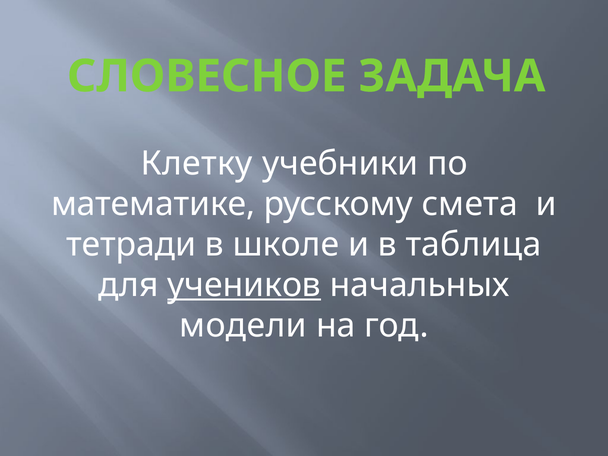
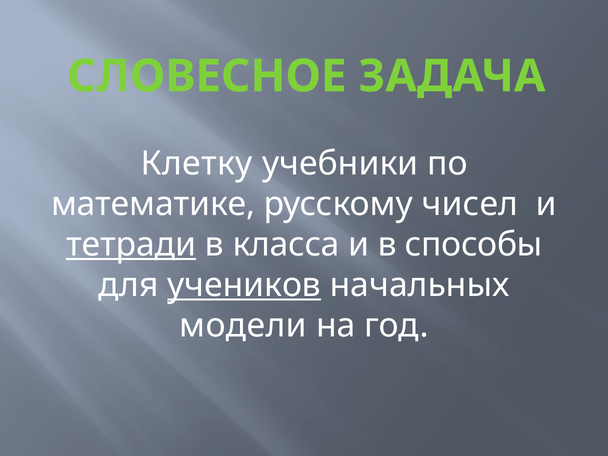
смета: смета -> чисел (470, 204)
тетради underline: none -> present (131, 244)
школе: школе -> класса (286, 244)
таблица: таблица -> способы (474, 244)
